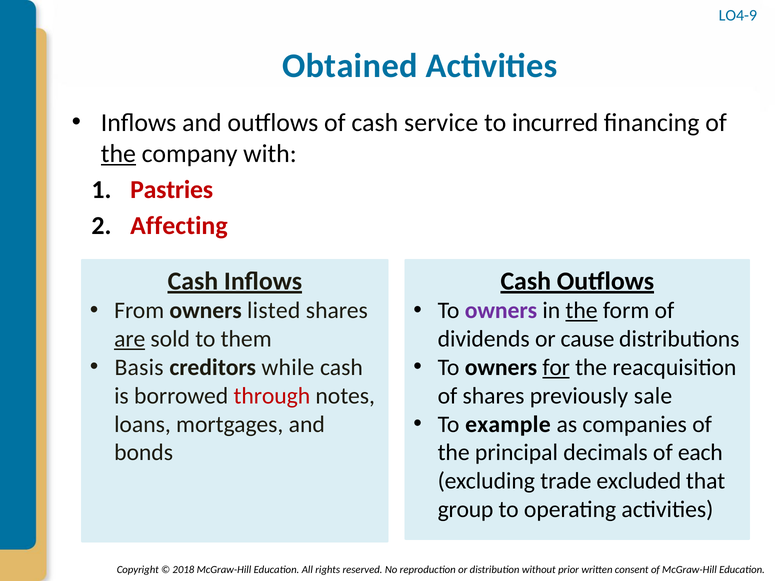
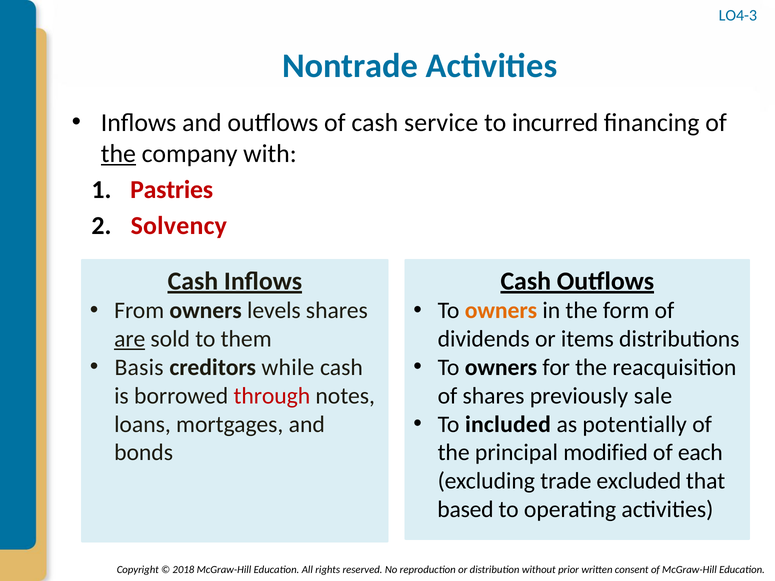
LO4-9: LO4-9 -> LO4-3 (738, 15)
Obtained: Obtained -> Nontrade (350, 66)
Affecting: Affecting -> Solvency (179, 226)
listed: listed -> levels (274, 311)
owners colour: purple -> orange (501, 311)
the underline: present -> none (582, 311)
cause: cause -> items (587, 339)
for underline: present -> none (556, 368)
example: example -> included (508, 424)
companies: companies -> potentially (635, 424)
decimals: decimals -> modified (606, 453)
group: group -> based (466, 510)
